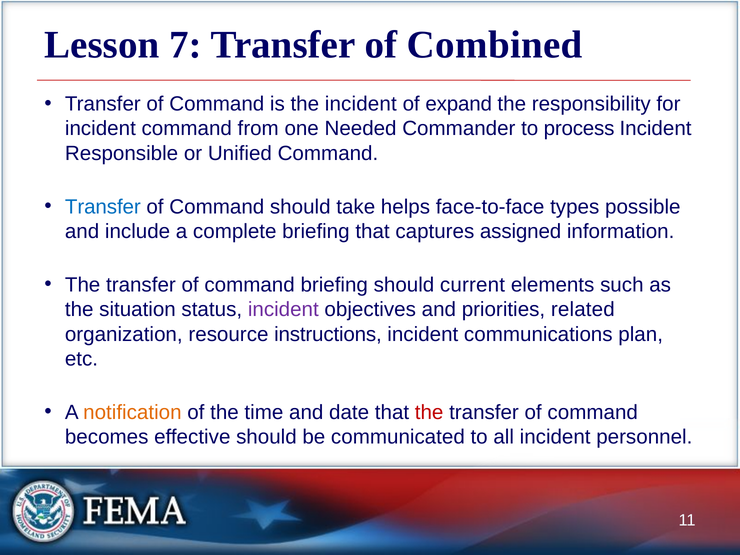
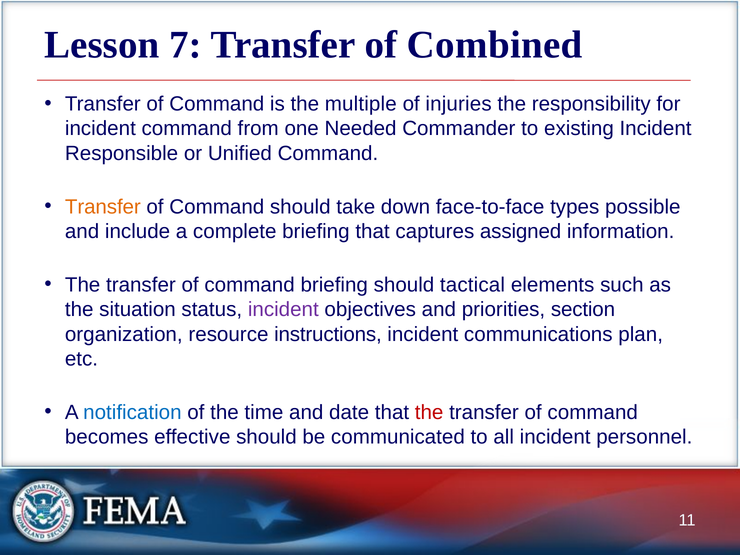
the incident: incident -> multiple (361, 104)
expand: expand -> injuries (459, 104)
process: process -> existing (579, 129)
Transfer colour: blue -> orange (103, 207)
helps: helps -> down (405, 207)
current: current -> tactical (472, 285)
related: related -> section (583, 310)
notification colour: orange -> blue (132, 412)
